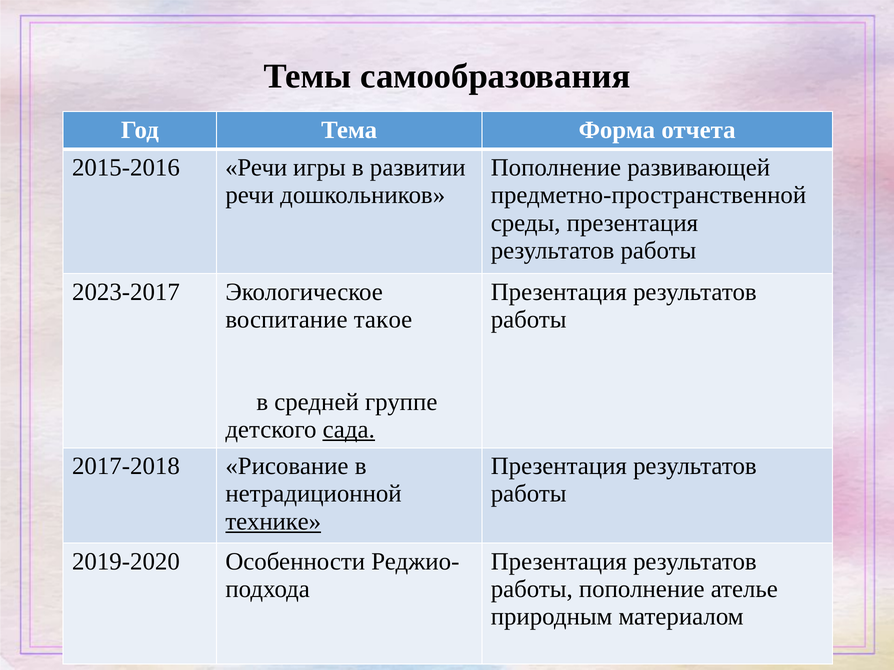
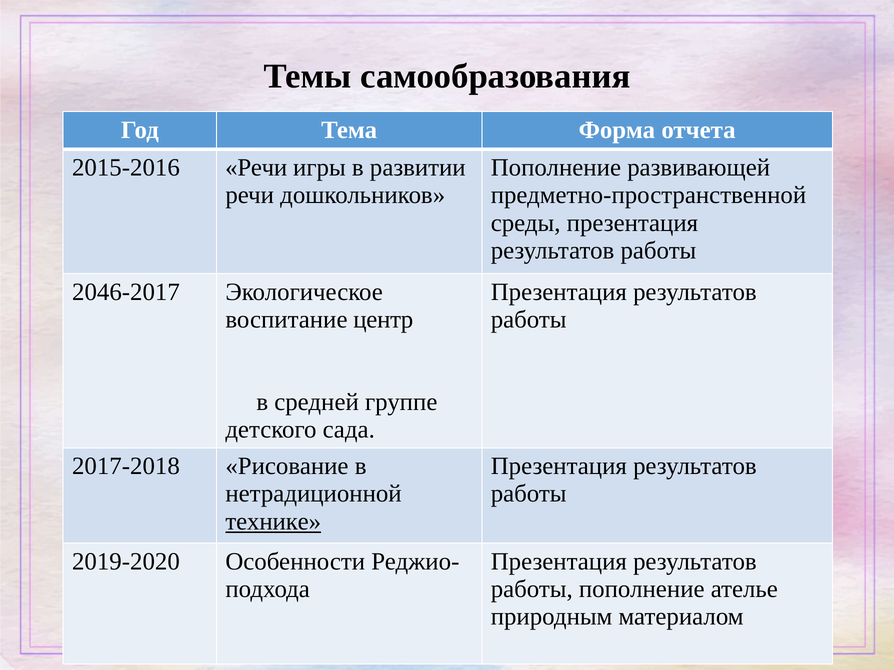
2023-2017: 2023-2017 -> 2046-2017 (126, 292)
такое: такое -> центр (383, 320)
сада underline: present -> none (349, 430)
